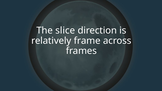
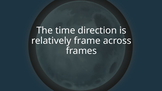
slice: slice -> time (65, 30)
